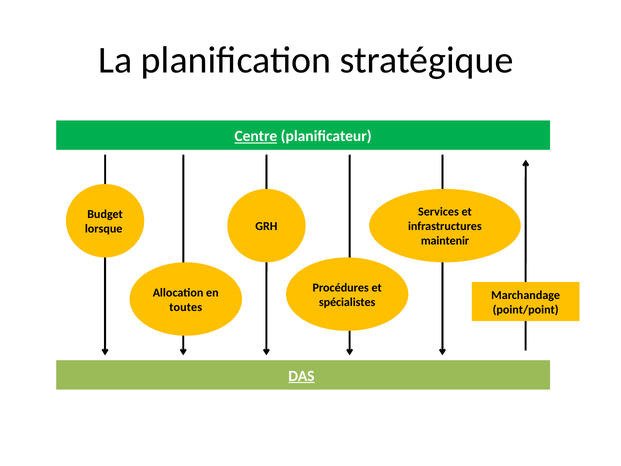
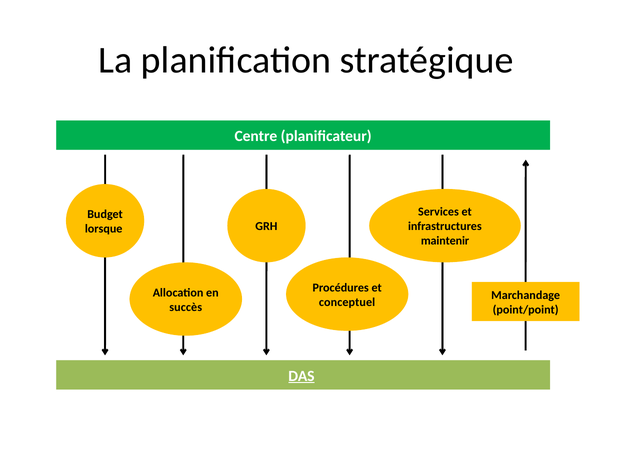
Centre underline: present -> none (256, 136)
spécialistes: spécialistes -> conceptuel (347, 302)
toutes: toutes -> succès (186, 307)
